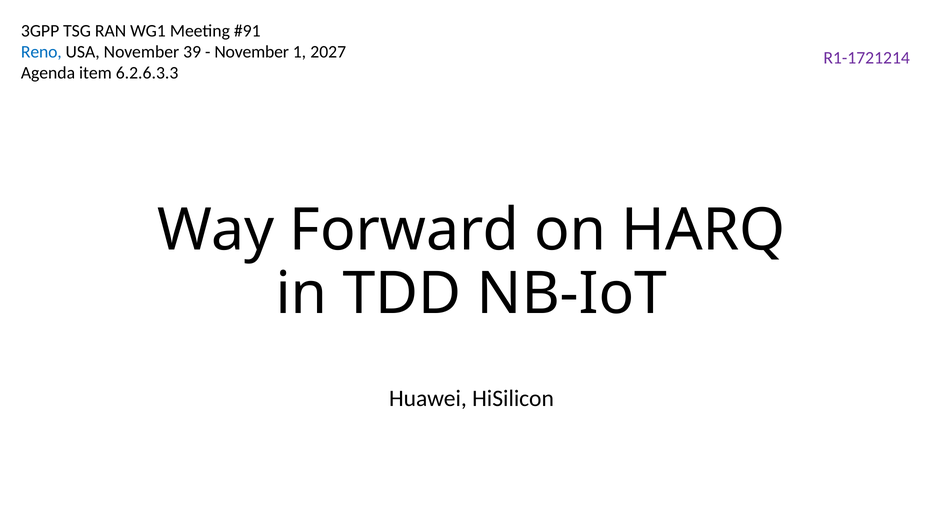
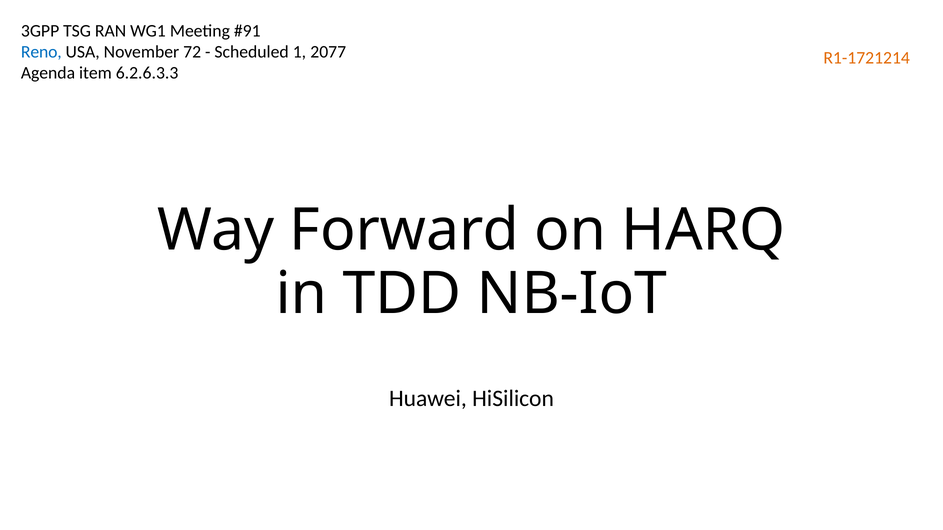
39: 39 -> 72 (192, 52)
November: November -> Scheduled (252, 52)
2027: 2027 -> 2077 (328, 52)
R1-1721214 colour: purple -> orange (867, 58)
